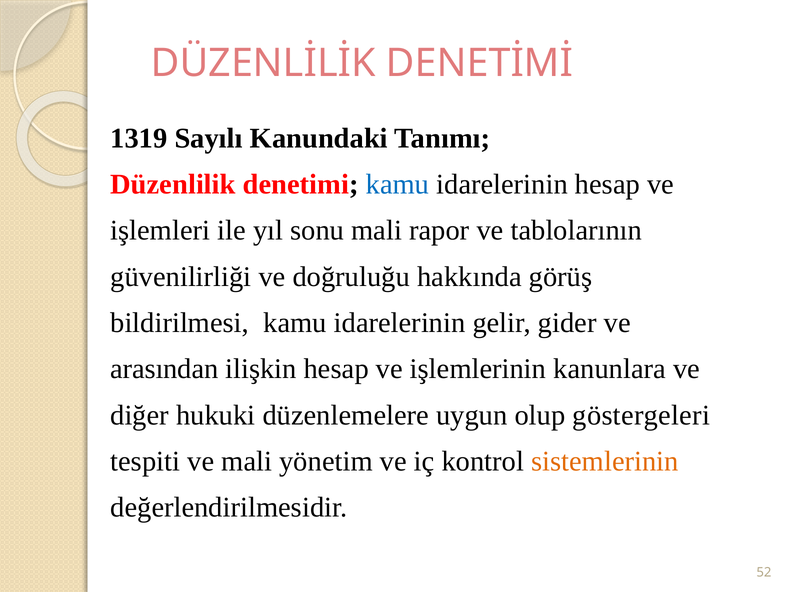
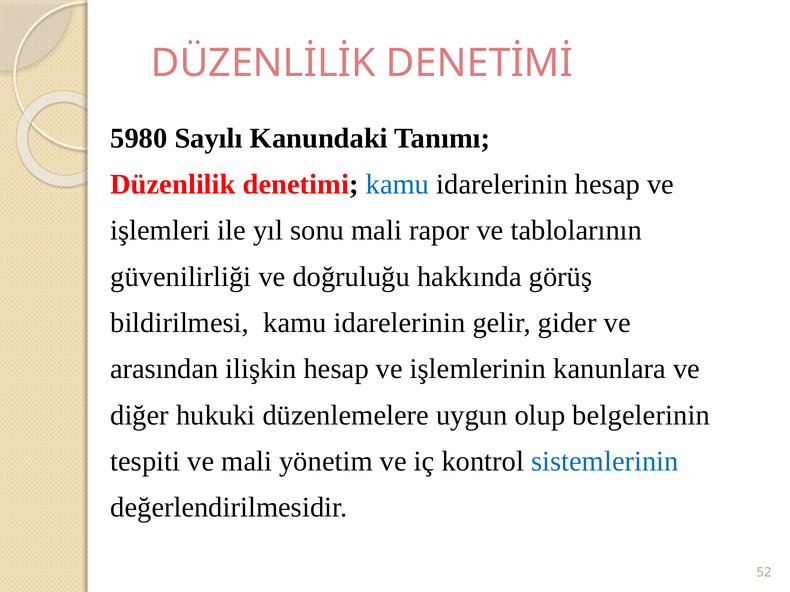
1319: 1319 -> 5980 (139, 138)
göstergeleri: göstergeleri -> belgelerinin (641, 415)
sistemlerinin colour: orange -> blue (605, 462)
